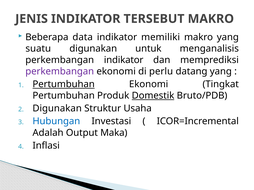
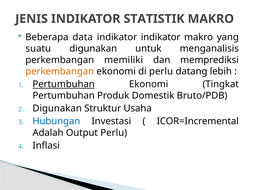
TERSEBUT: TERSEBUT -> STATISTIK (154, 19)
indikator memiliki: memiliki -> indikator (161, 37)
perkembangan indikator: indikator -> memiliki (124, 60)
perkembangan colour: purple -> orange (60, 72)
datang yang: yang -> lebih (221, 72)
Domestik underline: present -> none (153, 96)
Output Maka: Maka -> Perlu (114, 133)
